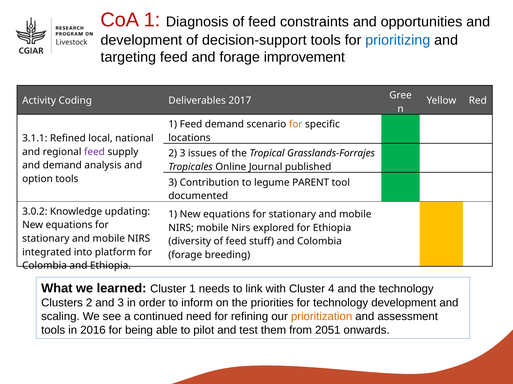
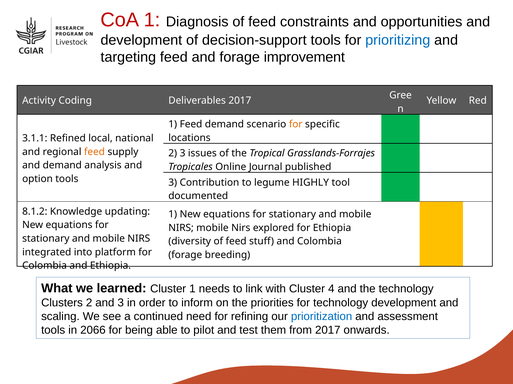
feed colour: purple -> orange (94, 152)
PARENT: PARENT -> HIGHLY (311, 183)
3.0.2: 3.0.2 -> 8.1.2 (35, 212)
prioritization colour: orange -> blue (322, 317)
2016: 2016 -> 2066 (93, 331)
from 2051: 2051 -> 2017 (328, 331)
